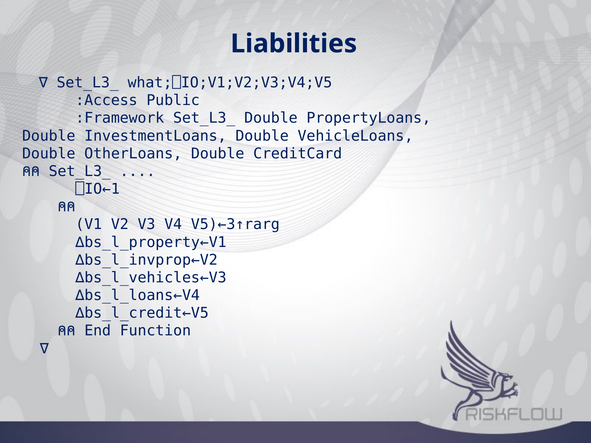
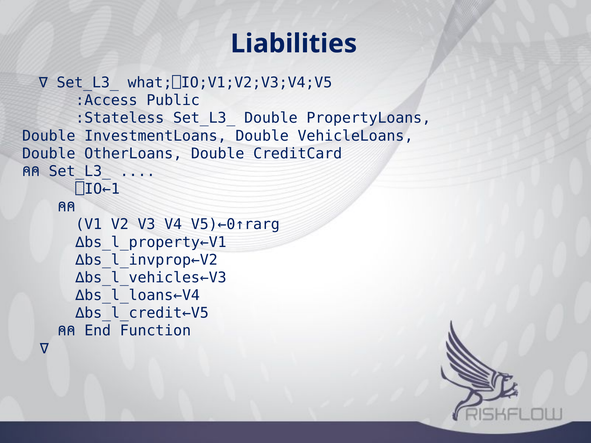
:Framework: :Framework -> :Stateless (120, 118)
V5)←3↑rarg: V5)←3↑rarg -> V5)←0↑rarg (235, 225)
